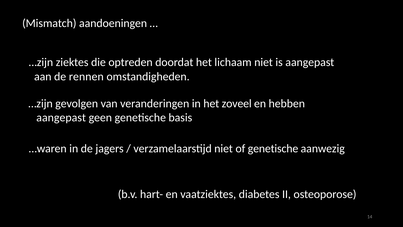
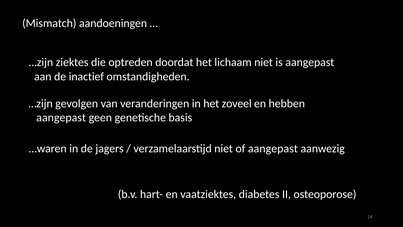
rennen: rennen -> inactief (86, 76)
of genetische: genetische -> aangepast (273, 148)
